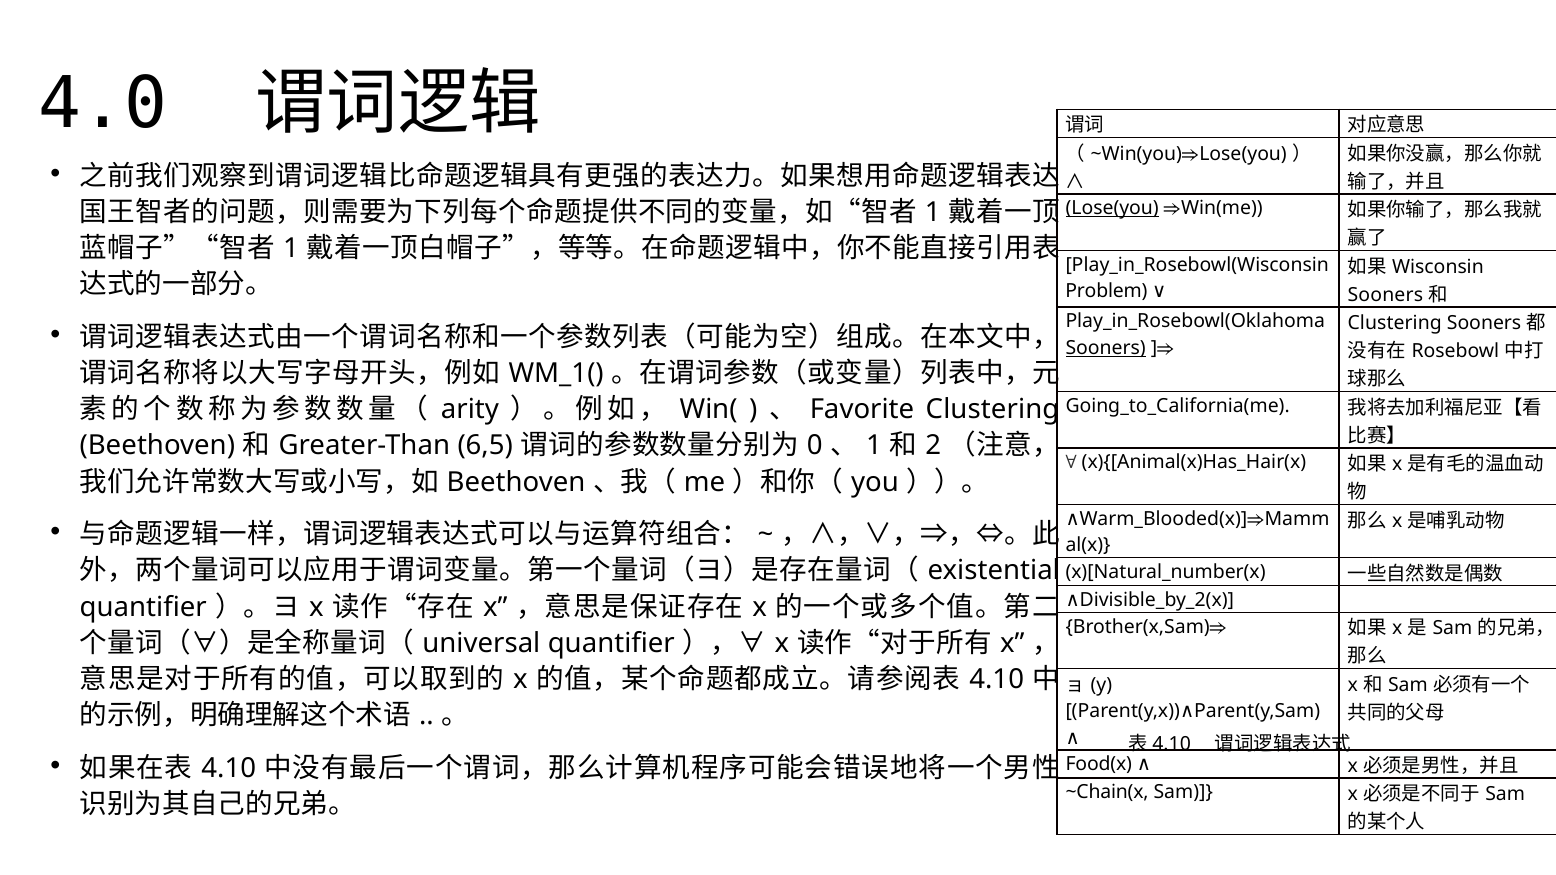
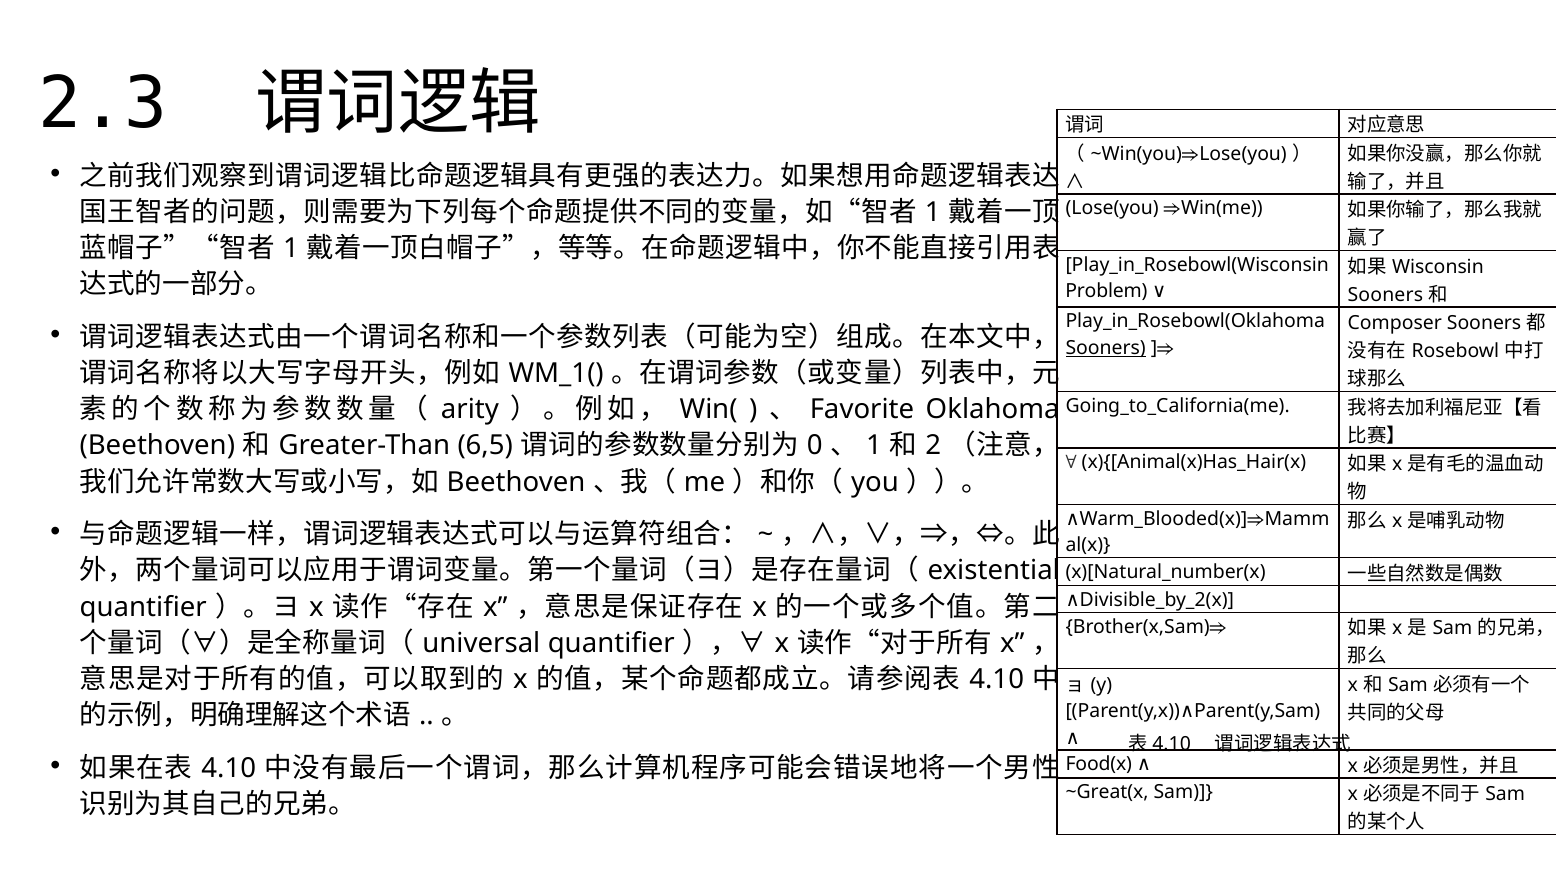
4.0: 4.0 -> 2.3 (103, 104)
Lose(you underline: present -> none (1112, 209)
Clustering: Clustering -> Composer (1395, 323)
Clustering: Clustering -> Oklahoma (993, 410)
~Chain(x: ~Chain(x -> ~Great(x (1107, 793)
